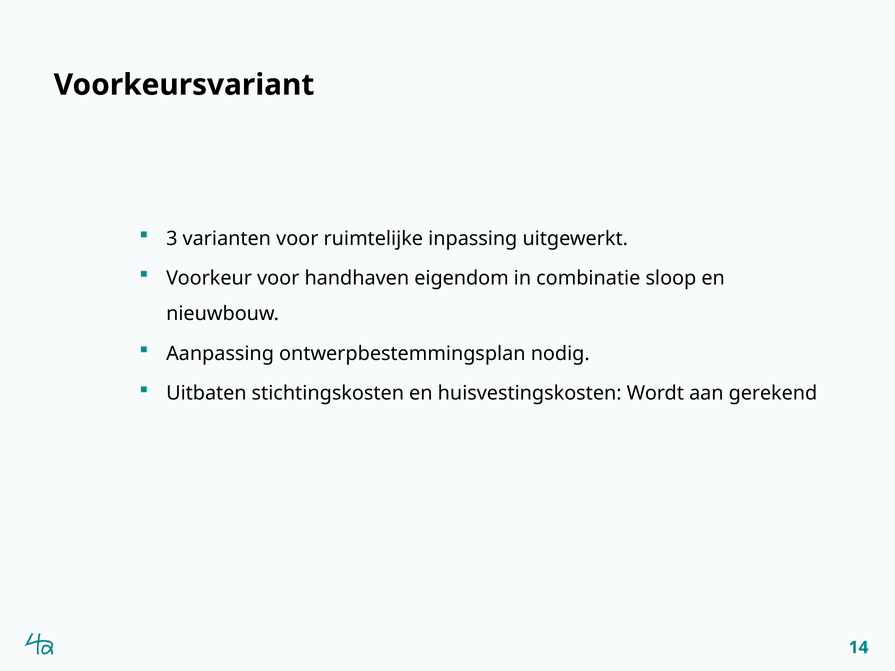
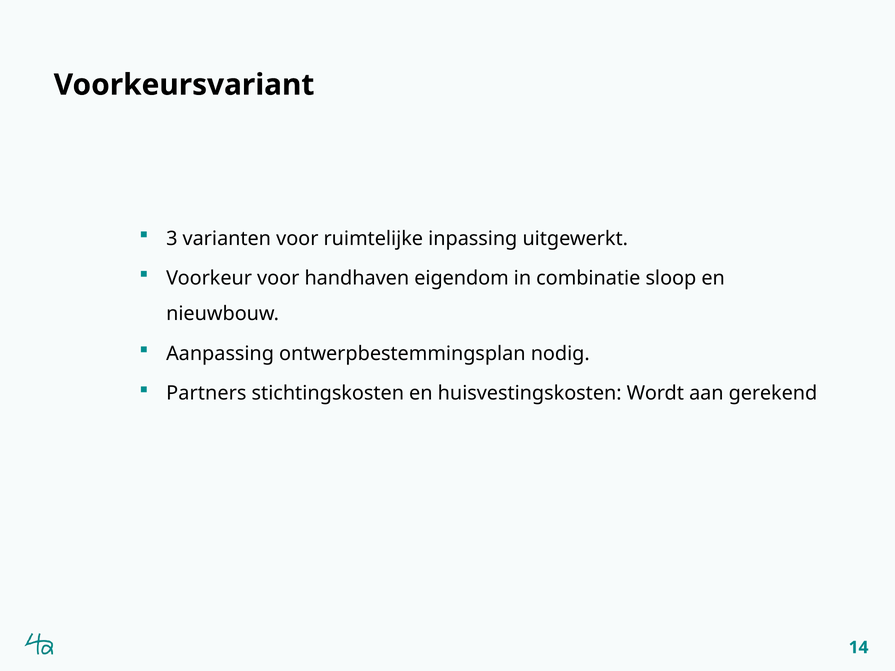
Uitbaten: Uitbaten -> Partners (206, 394)
